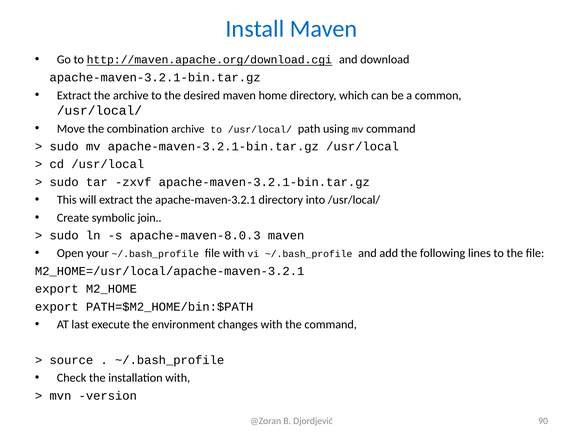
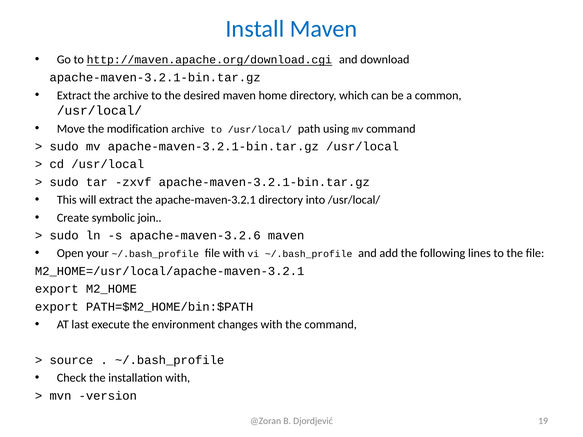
combination: combination -> modification (138, 129)
apache-maven-8.0.3: apache-maven-8.0.3 -> apache-maven-3.2.6 (195, 236)
90: 90 -> 19 (543, 421)
